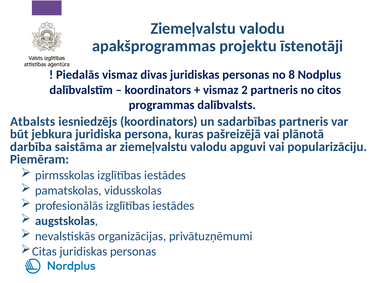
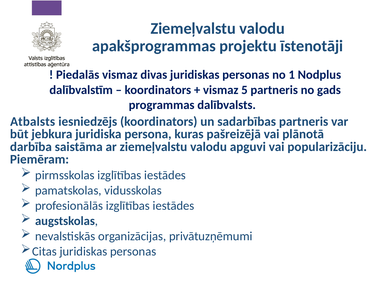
8: 8 -> 1 (292, 75)
2: 2 -> 5 (244, 90)
citos: citos -> gads (329, 90)
